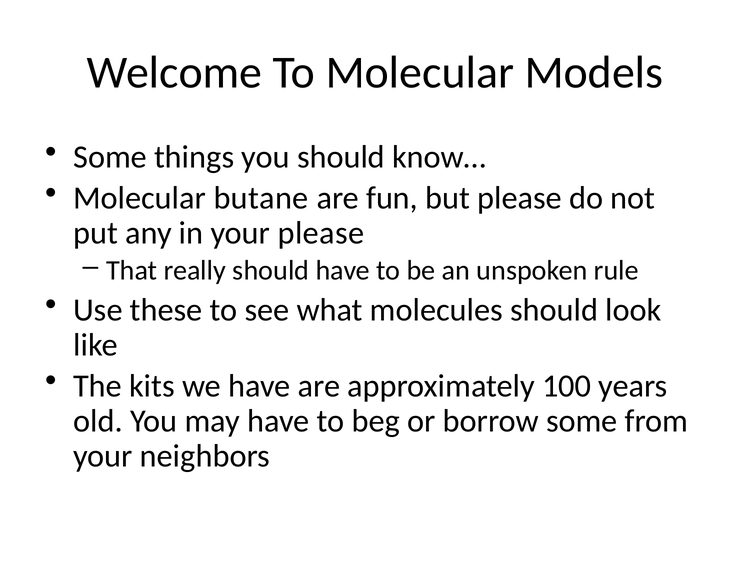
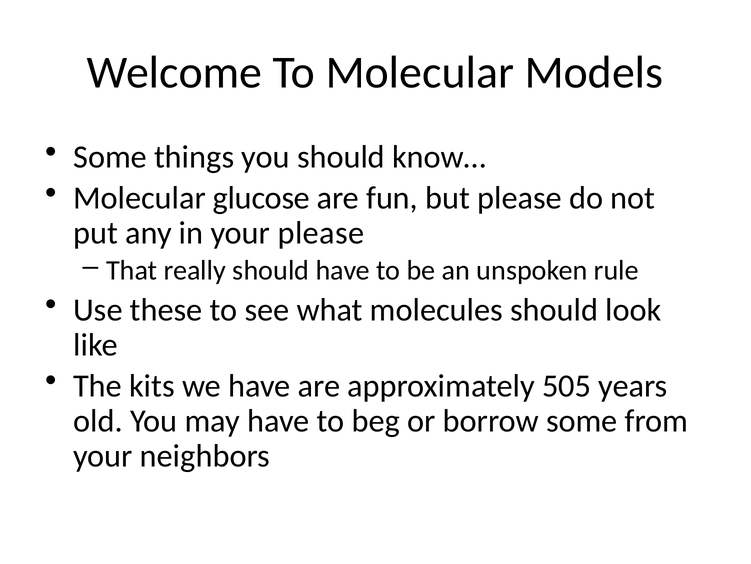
butane: butane -> glucose (261, 198)
100: 100 -> 505 (567, 385)
